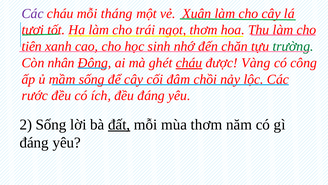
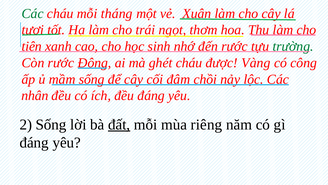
Các colour: purple -> green (33, 13)
đến chăn: chăn -> rước (234, 46)
Còn nhân: nhân -> rước (61, 63)
cháu underline: present -> none (189, 63)
rước: rước -> nhân (35, 95)
mùa thơm: thơm -> riêng (206, 124)
